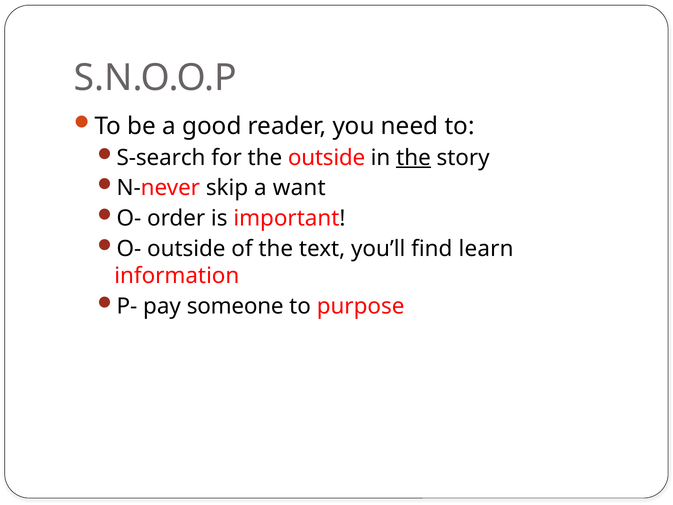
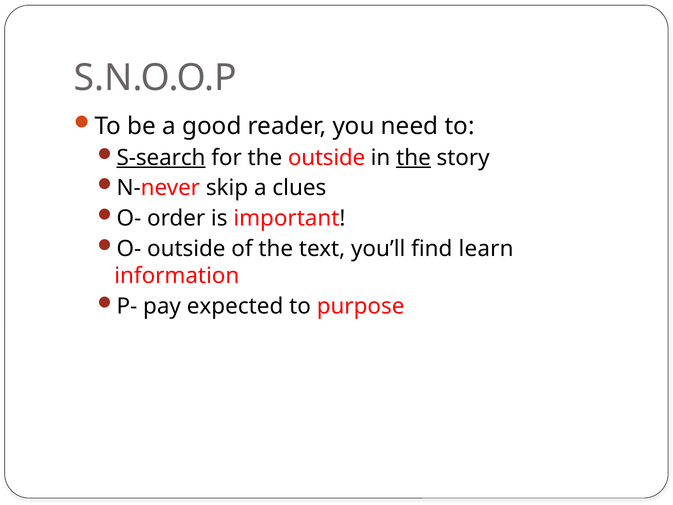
S-search underline: none -> present (161, 158)
want: want -> clues (299, 188)
someone: someone -> expected (235, 306)
